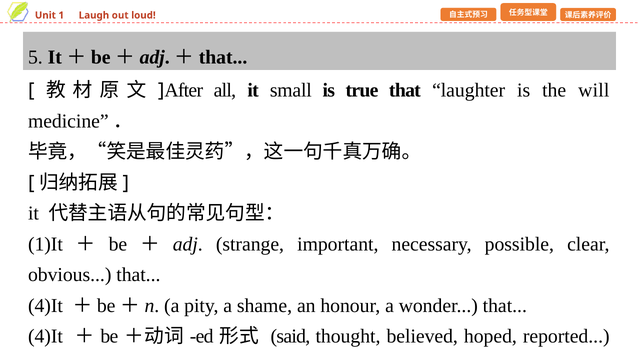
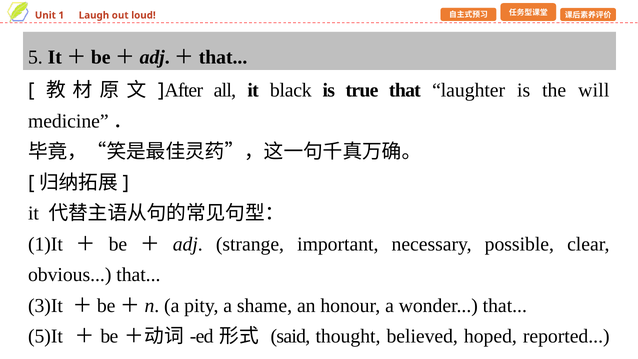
small: small -> black (291, 90)
4)It: 4)It -> 3)It (45, 305)
4)It: 4)It -> 5)It (45, 336)
